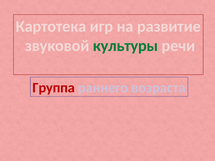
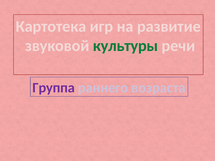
Группа colour: red -> purple (54, 88)
